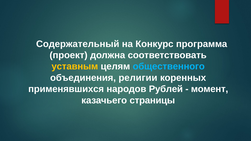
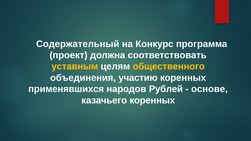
общественного colour: light blue -> yellow (169, 67)
религии: религии -> участию (138, 78)
момент: момент -> основе (209, 89)
казачьего страницы: страницы -> коренных (152, 100)
